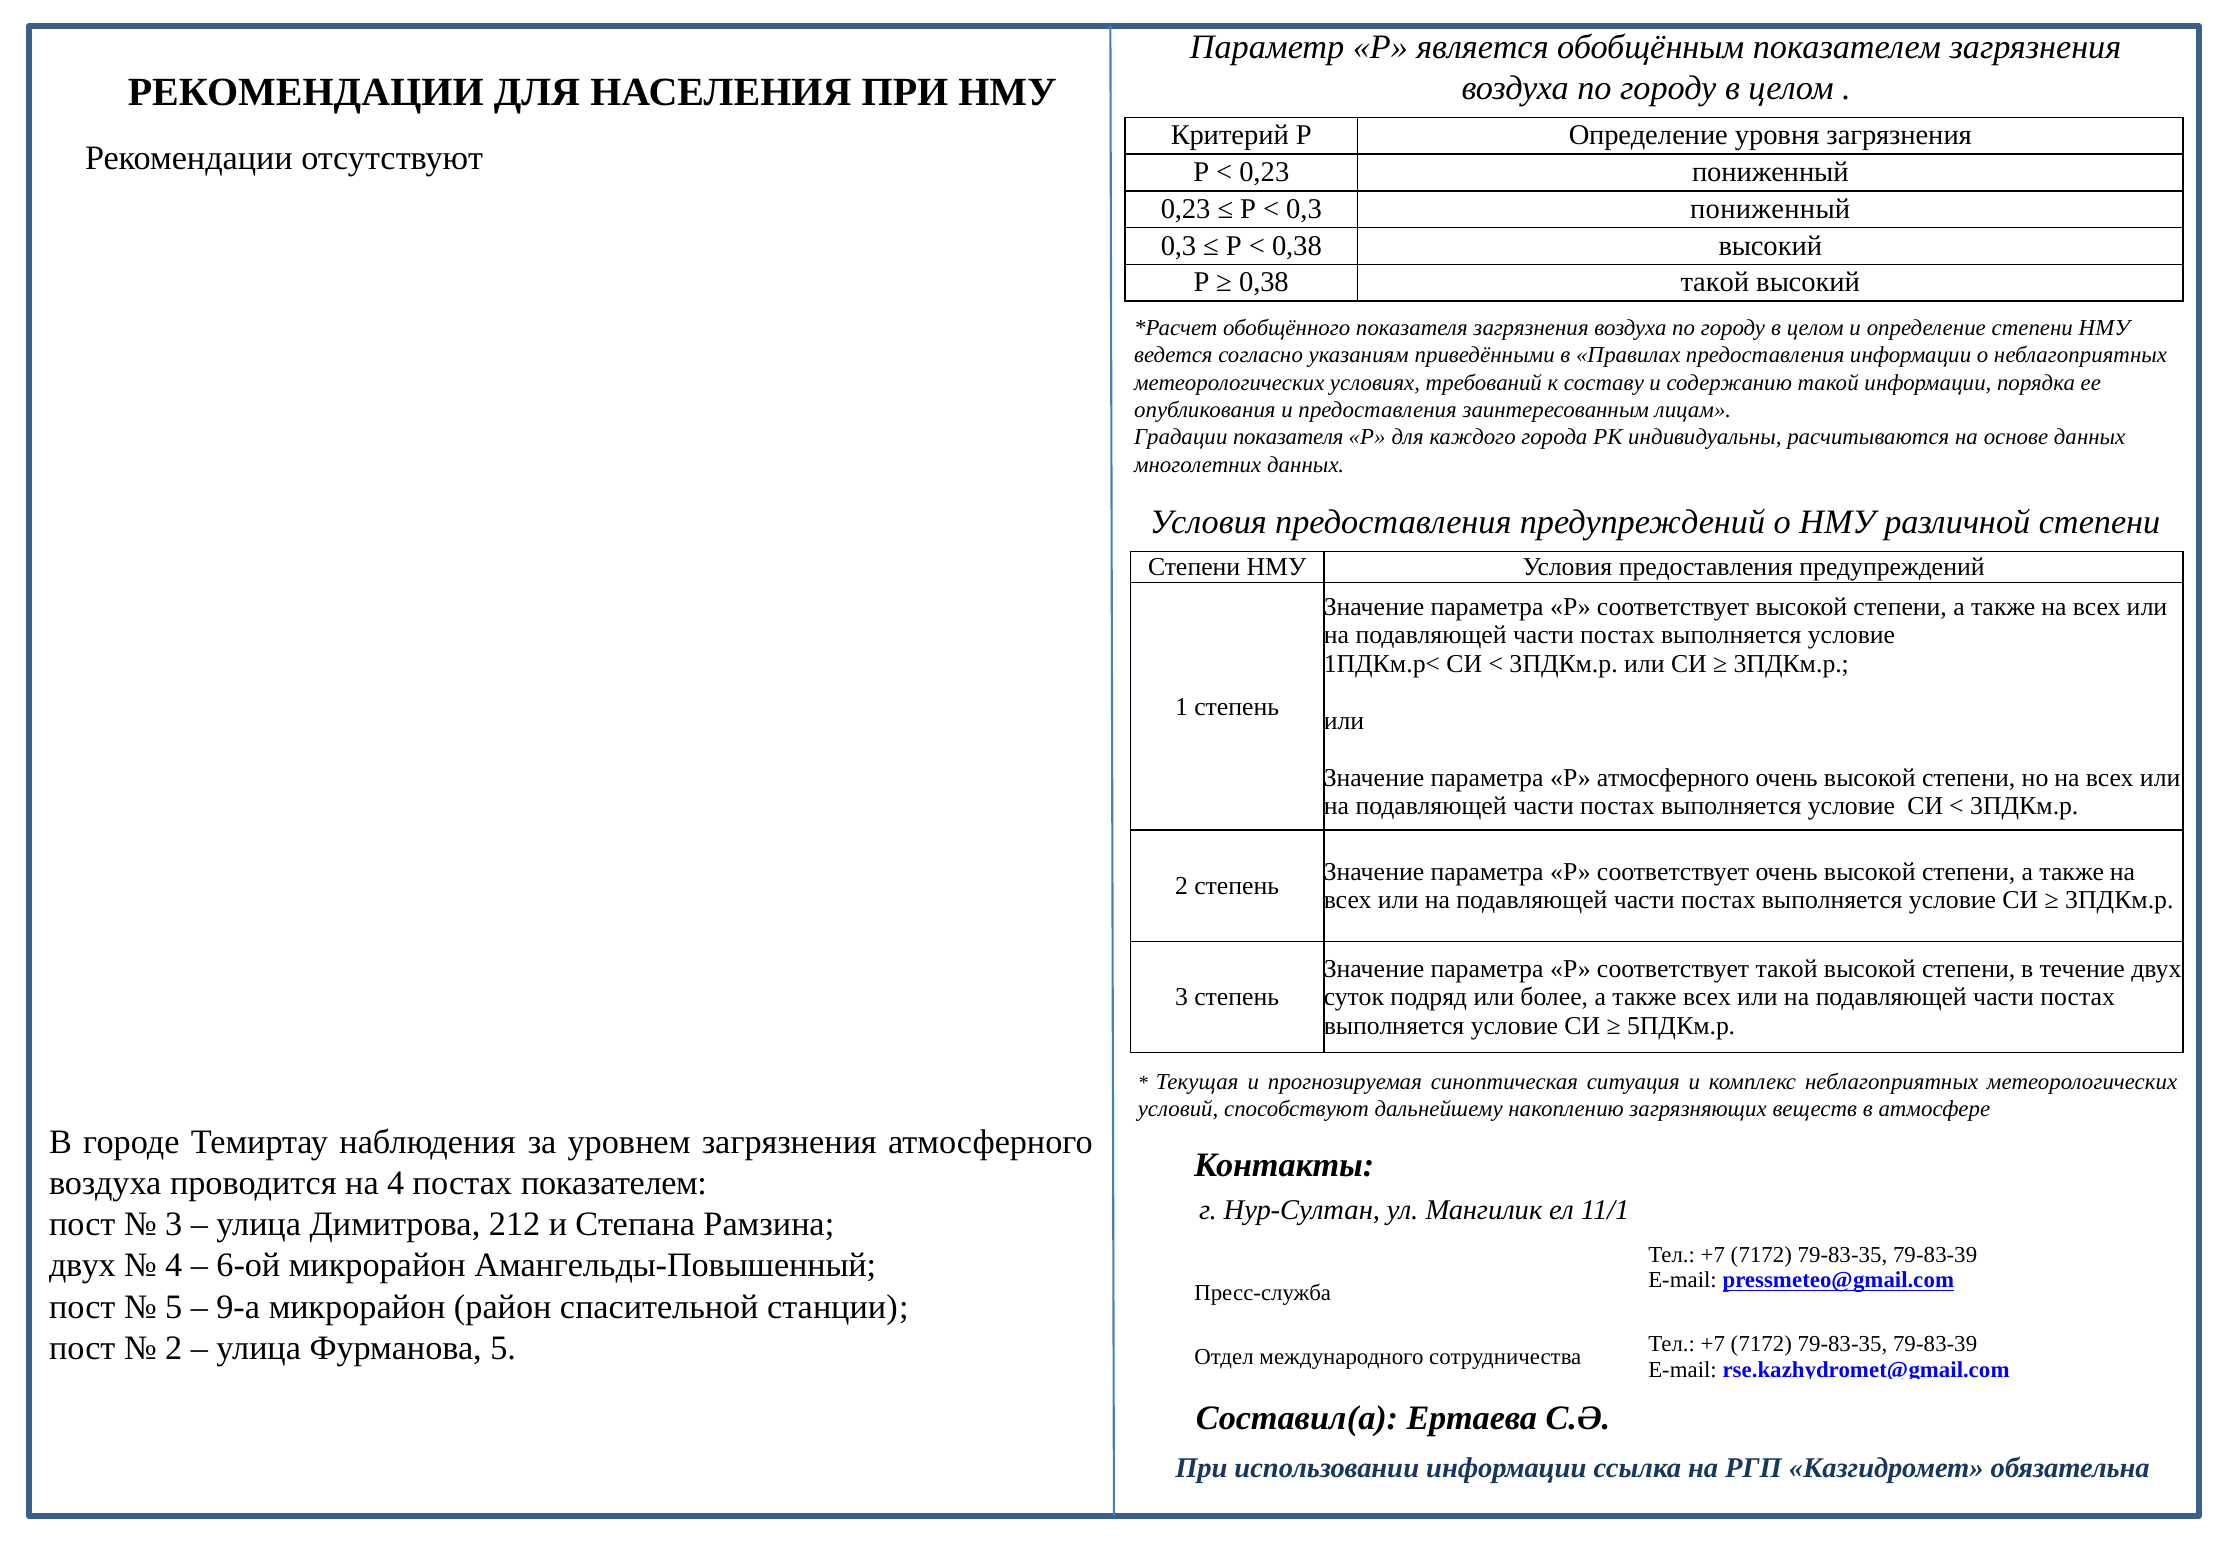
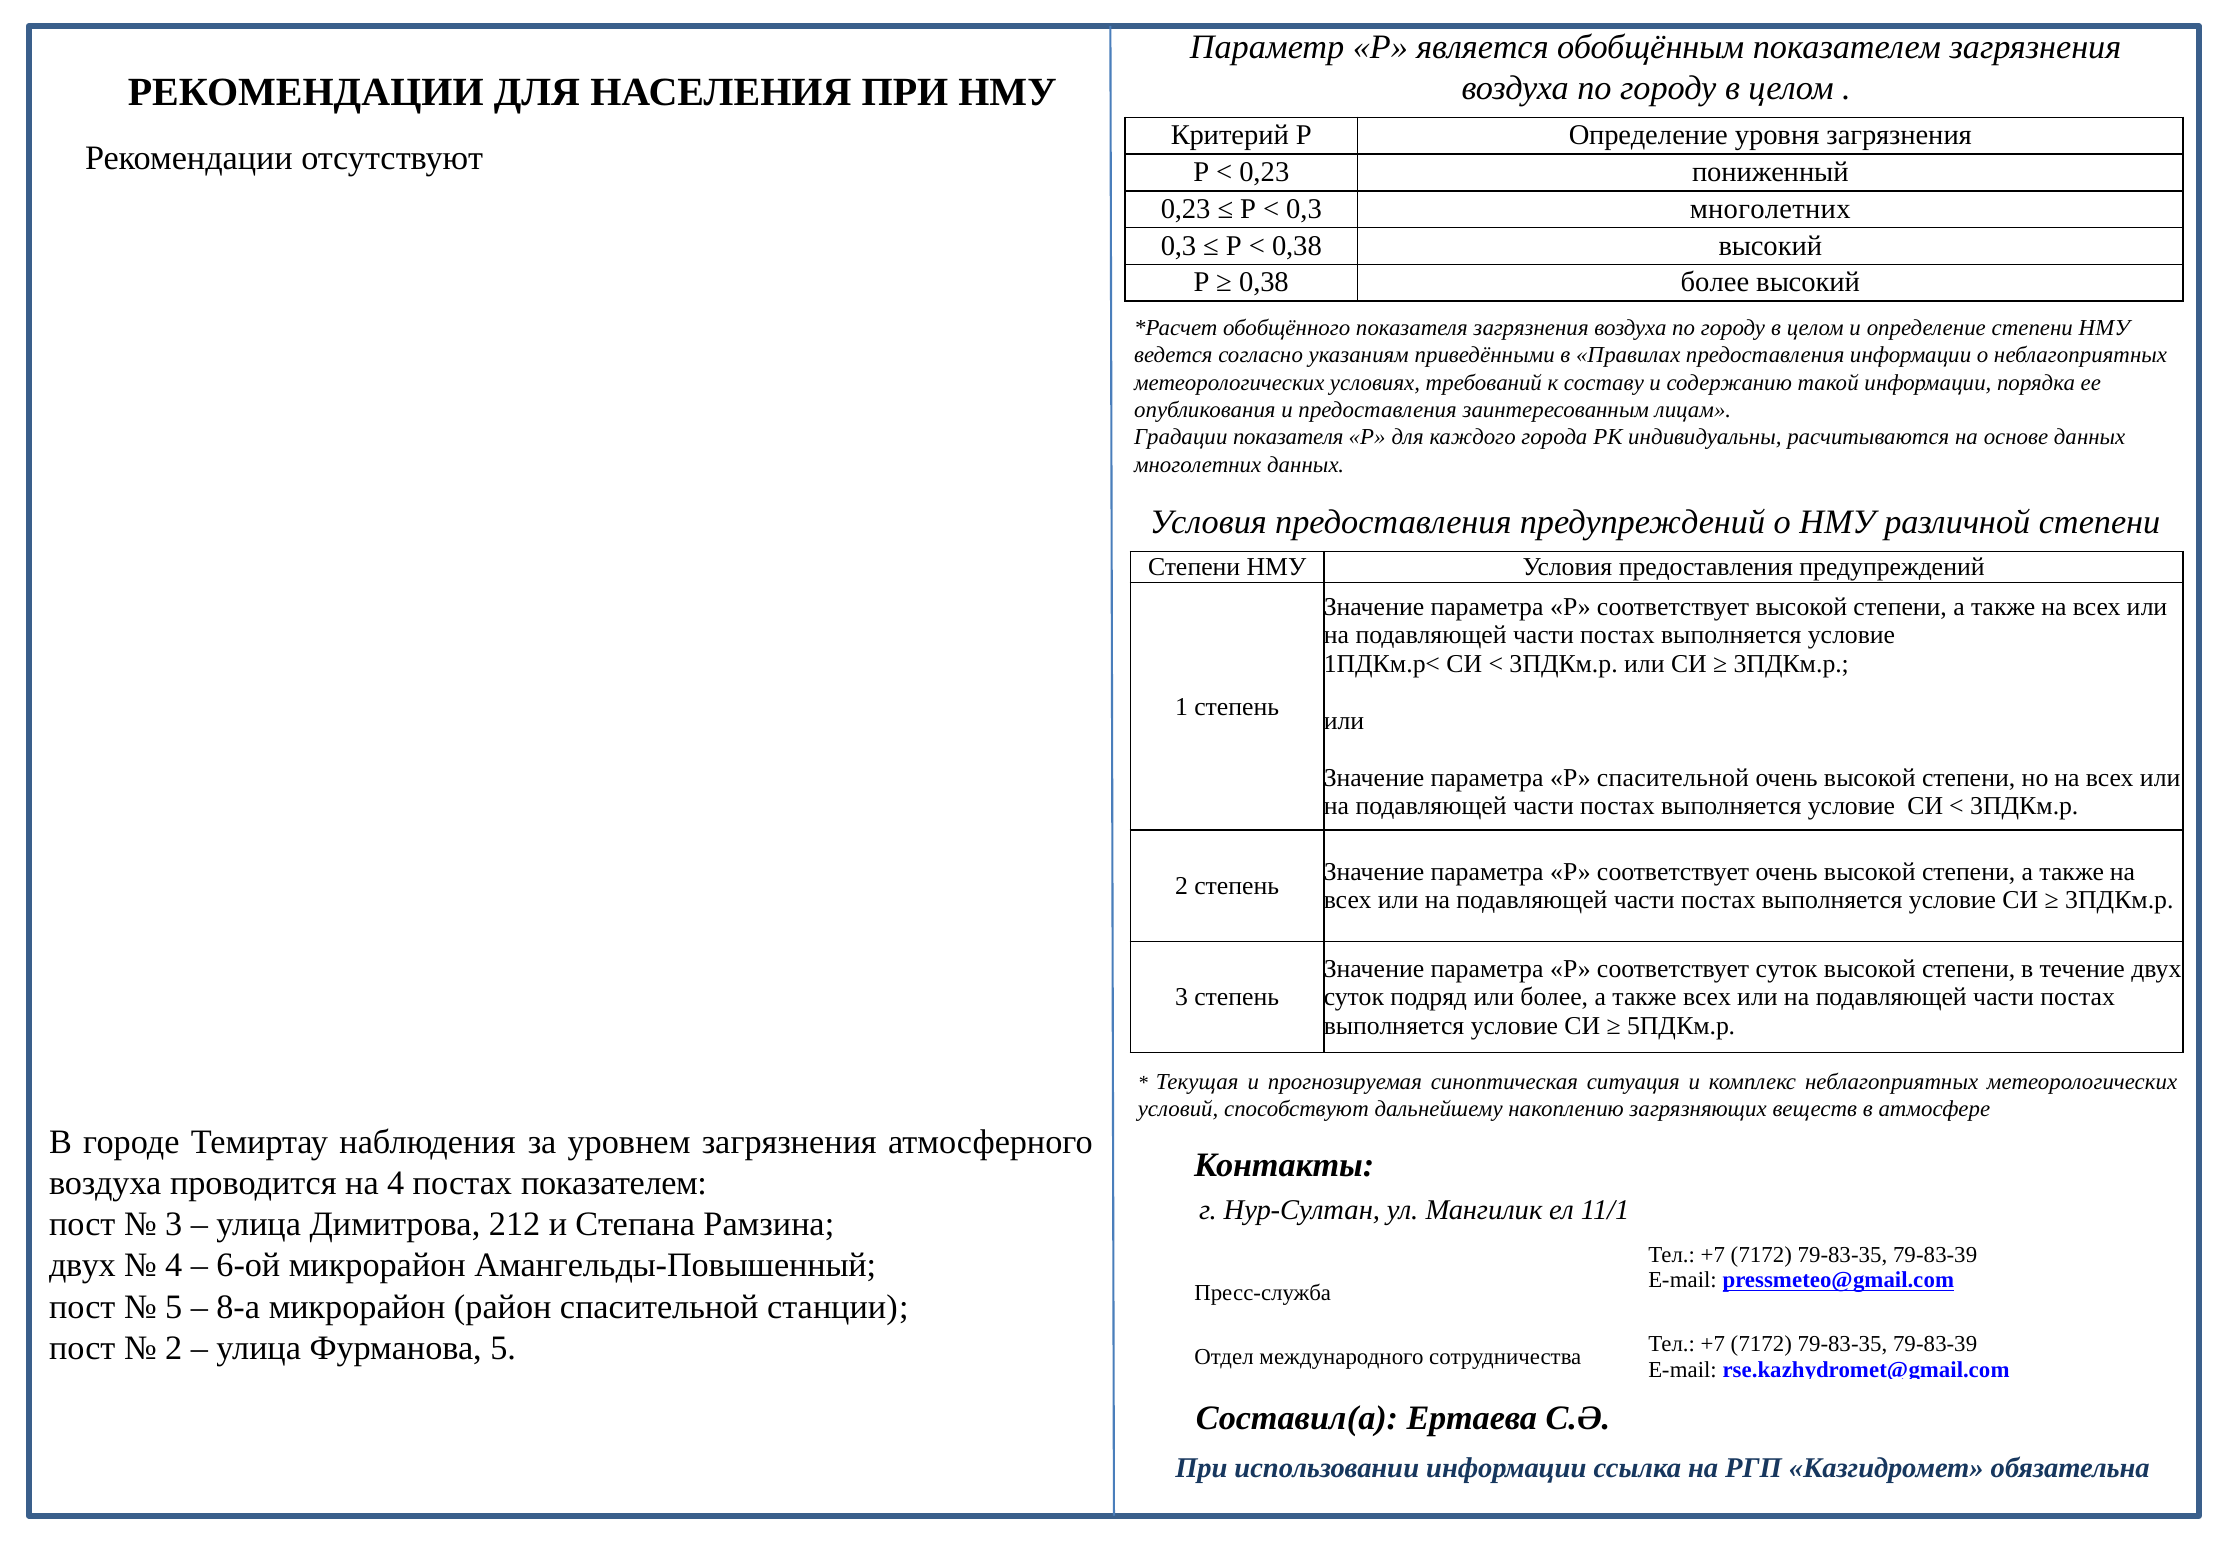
0,3 пониженный: пониженный -> многолетних (1770, 209)
0,38 такой: такой -> более (1715, 283)
Р атмосферного: атмосферного -> спасительной (1673, 778)
соответствует такой: такой -> суток (1787, 969)
9-а: 9-а -> 8-а (238, 1307)
